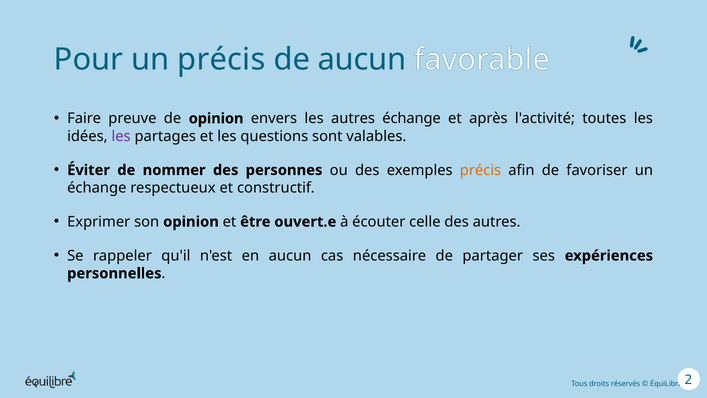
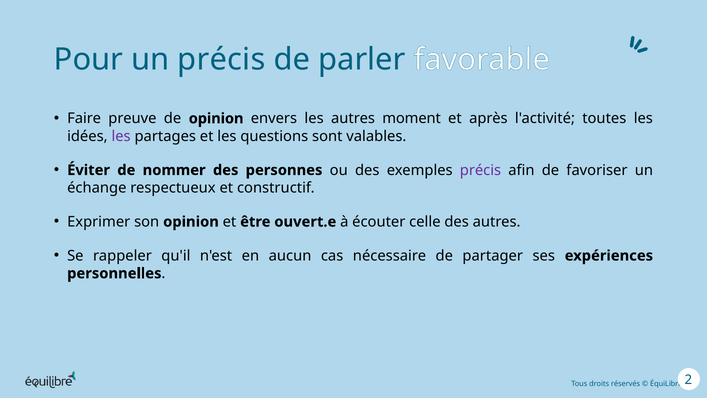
de aucun: aucun -> parler (362, 59)
autres échange: échange -> moment (412, 118)
précis colour: orange -> purple (480, 170)
